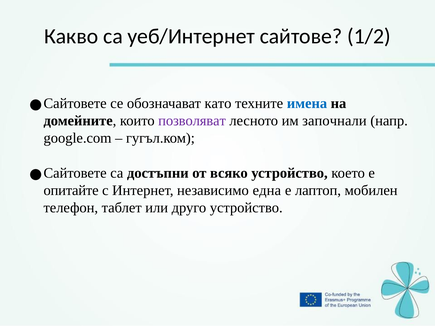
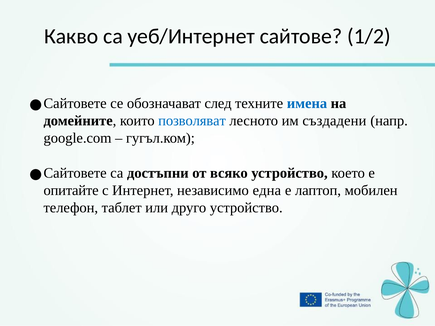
като: като -> след (218, 103)
позволяват colour: purple -> blue (192, 121)
започнали: започнали -> създадени (334, 121)
